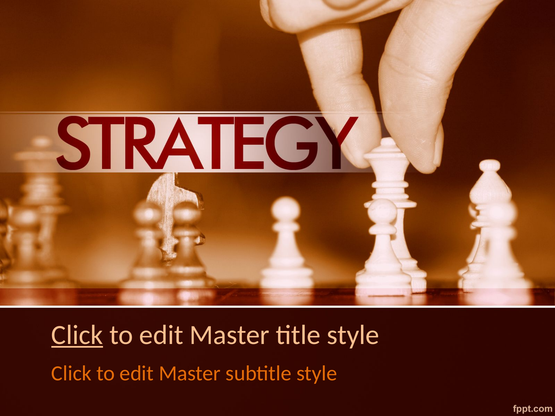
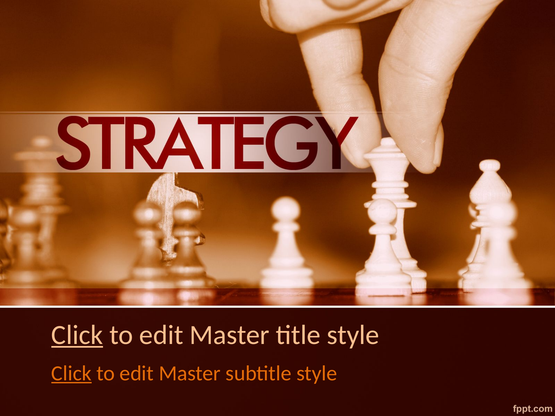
Click underline: none -> present (71, 374)
